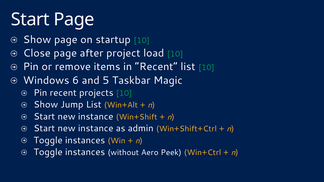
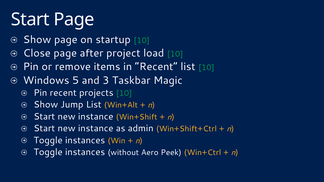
6: 6 -> 5 (76, 80)
5: 5 -> 3 (106, 80)
